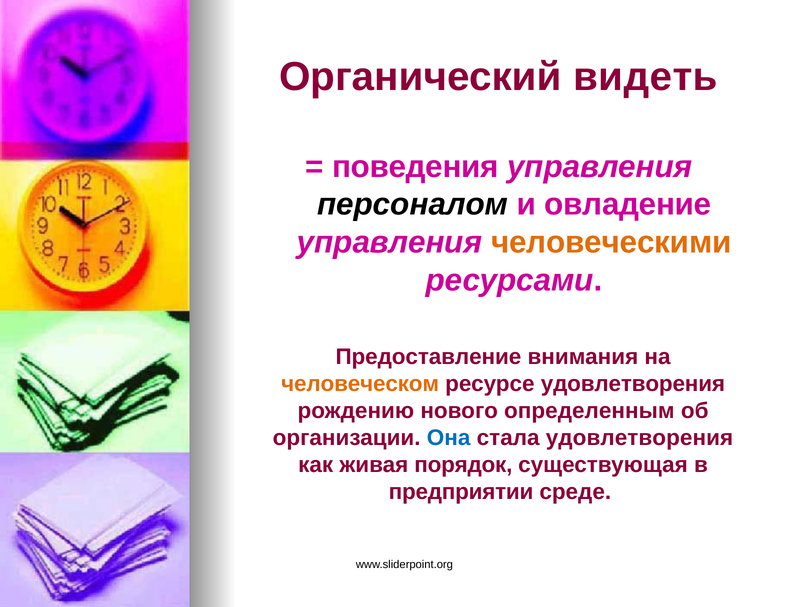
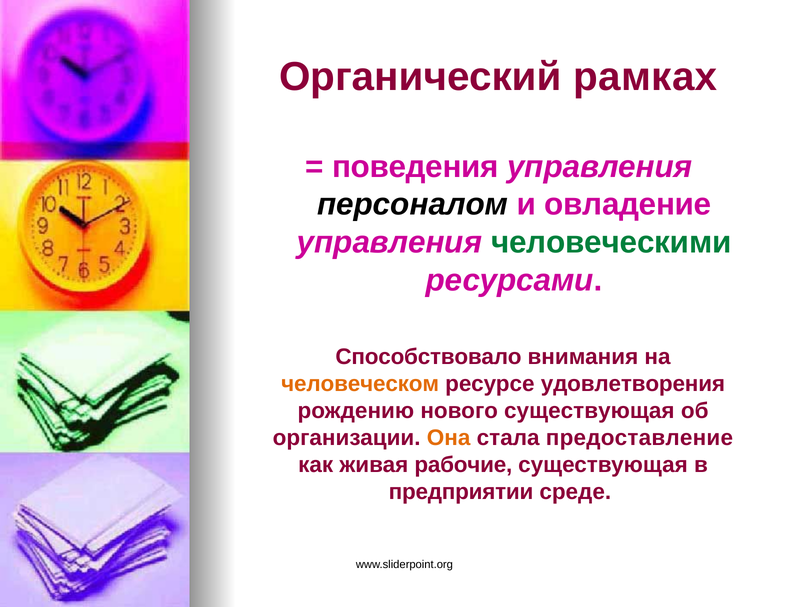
видеть: видеть -> рамках (645, 77)
человеческими colour: orange -> green (611, 242)
Предоставление: Предоставление -> Способствовало (429, 357)
нового определенным: определенным -> существующая (589, 411)
Она colour: blue -> orange (449, 438)
стала удовлетворения: удовлетворения -> предоставление (639, 438)
порядок: порядок -> рабочие (463, 465)
